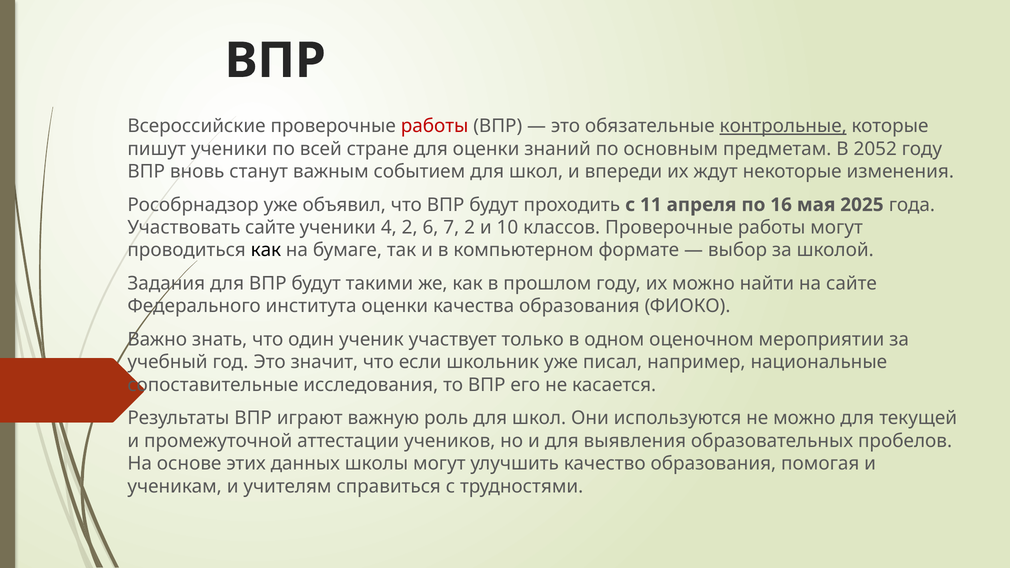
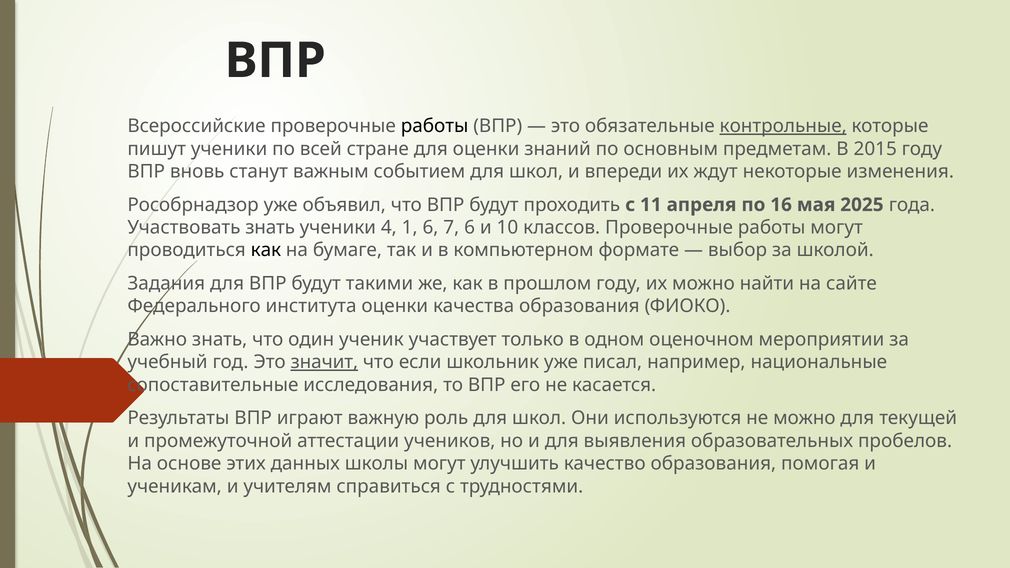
работы colour: red -> black (435, 126)
2052: 2052 -> 2015 (875, 149)
Участвовать сайте: сайте -> знать (270, 228)
4 2: 2 -> 1 (410, 228)
7 2: 2 -> 6 (470, 228)
значит underline: none -> present (324, 362)
